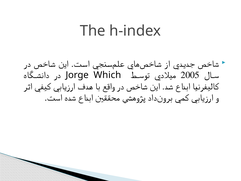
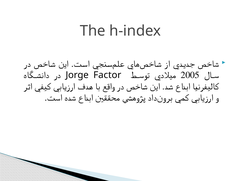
Which: Which -> Factor (107, 75)
